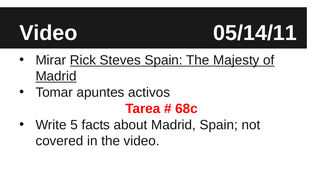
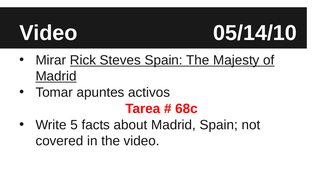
05/14/11: 05/14/11 -> 05/14/10 (255, 33)
